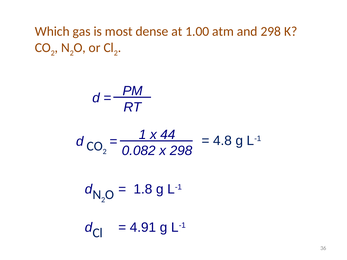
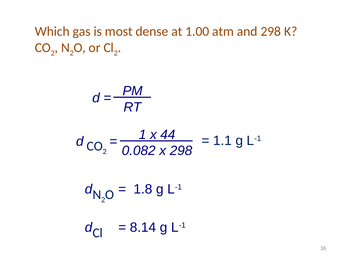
4.8: 4.8 -> 1.1 (222, 141)
4.91: 4.91 -> 8.14 (143, 228)
